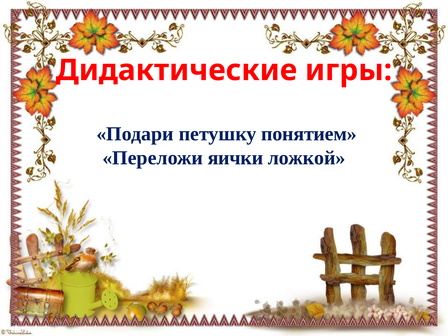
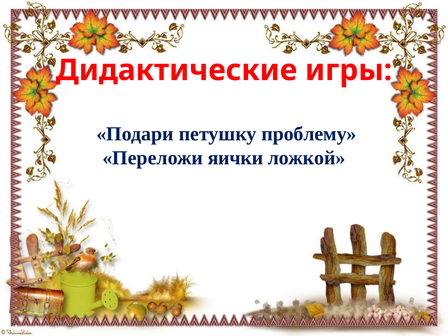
понятием: понятием -> проблему (309, 134)
